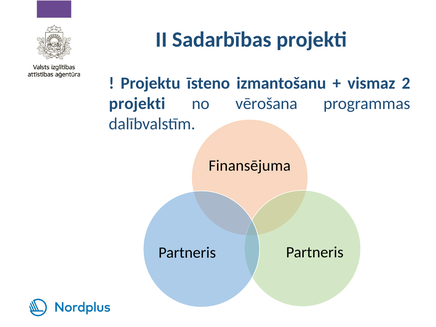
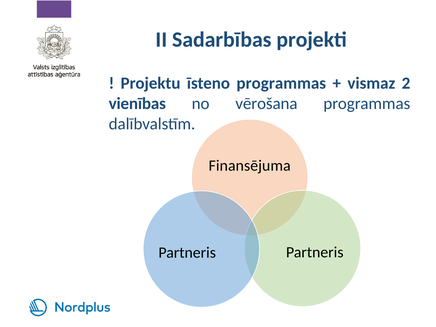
īsteno izmantošanu: izmantošanu -> programmas (281, 83)
projekti: projekti -> vienības (137, 104)
